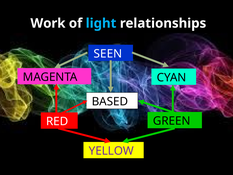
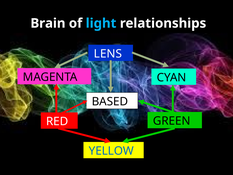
Work: Work -> Brain (48, 23)
SEEN: SEEN -> LENS (108, 54)
YELLOW colour: purple -> blue (111, 151)
